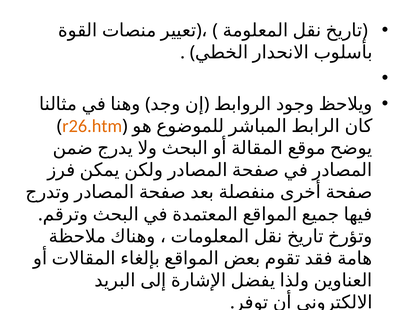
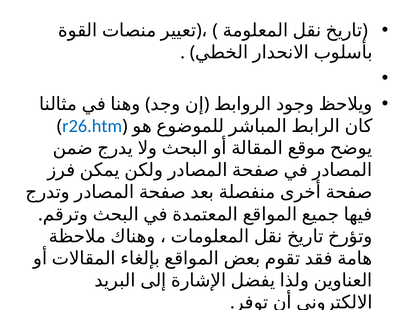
r26.htm colour: orange -> blue (92, 126)
